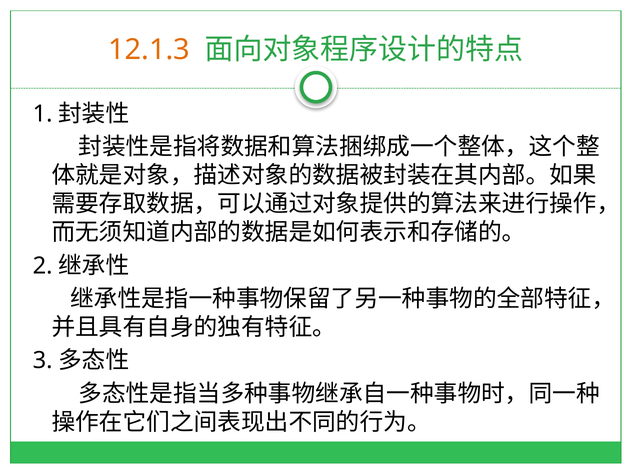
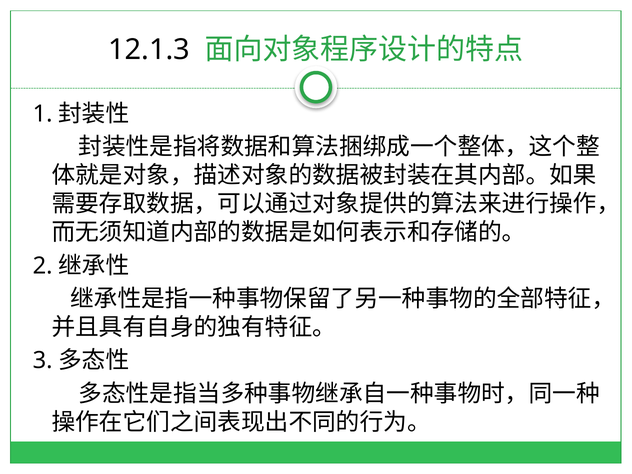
12.1.3 colour: orange -> black (149, 50)
